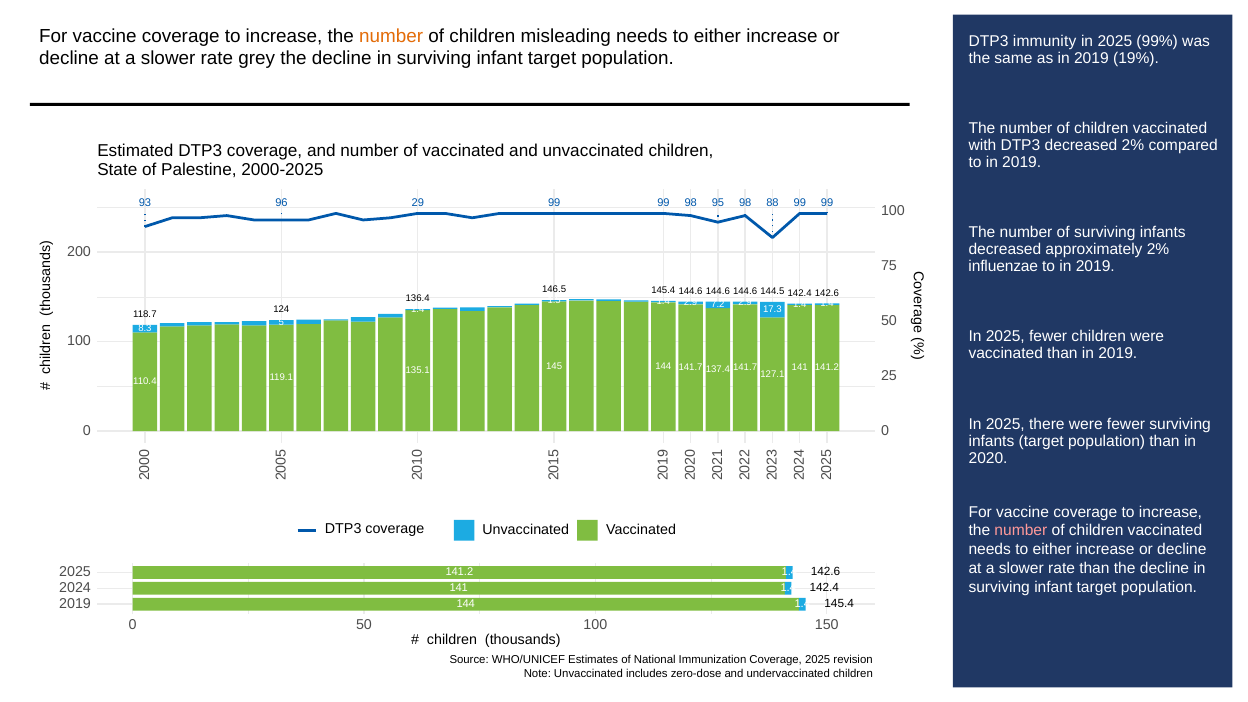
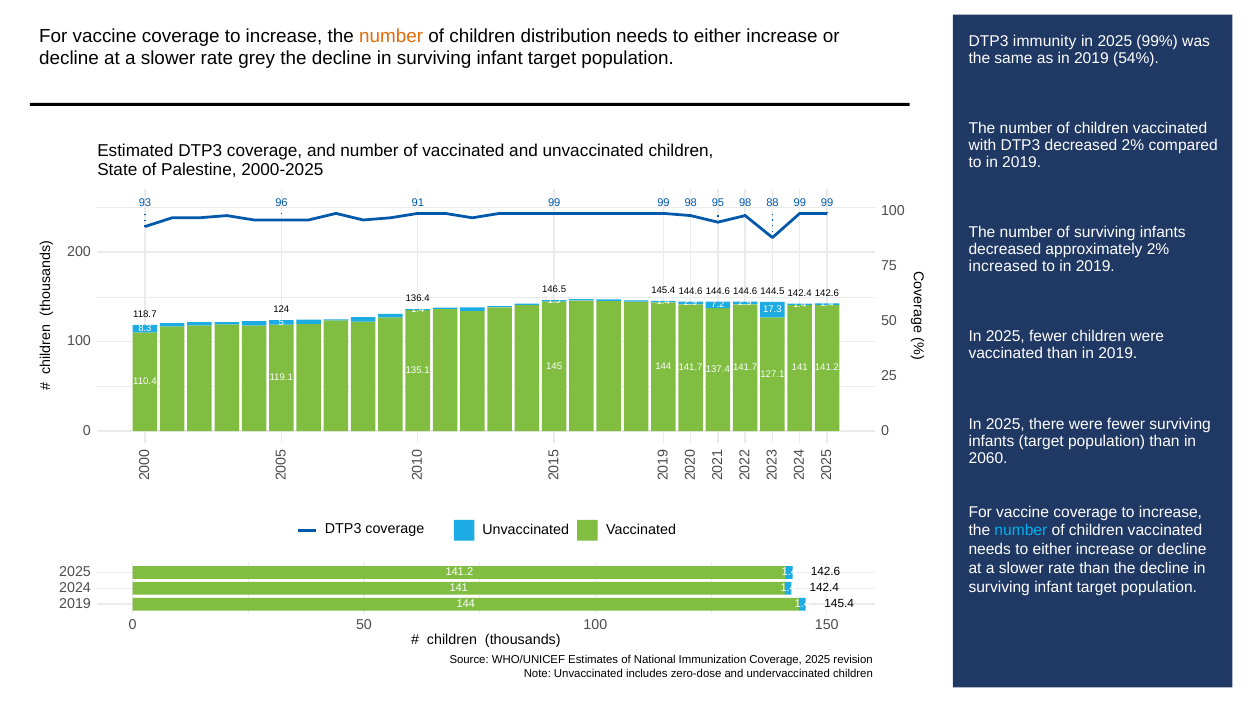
misleading: misleading -> distribution (566, 36)
19%: 19% -> 54% (1136, 58)
29: 29 -> 91 (418, 202)
influenzae: influenzae -> increased (1003, 266)
2020: 2020 -> 2060 (988, 458)
number colour: pink -> light blue (1021, 531)
